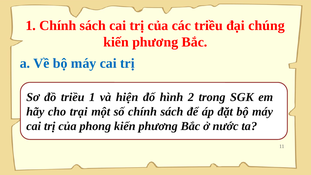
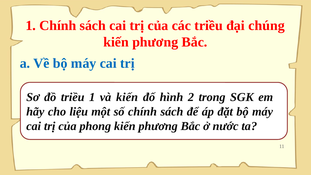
và hiện: hiện -> kiến (127, 97)
trại: trại -> liệu (79, 112)
